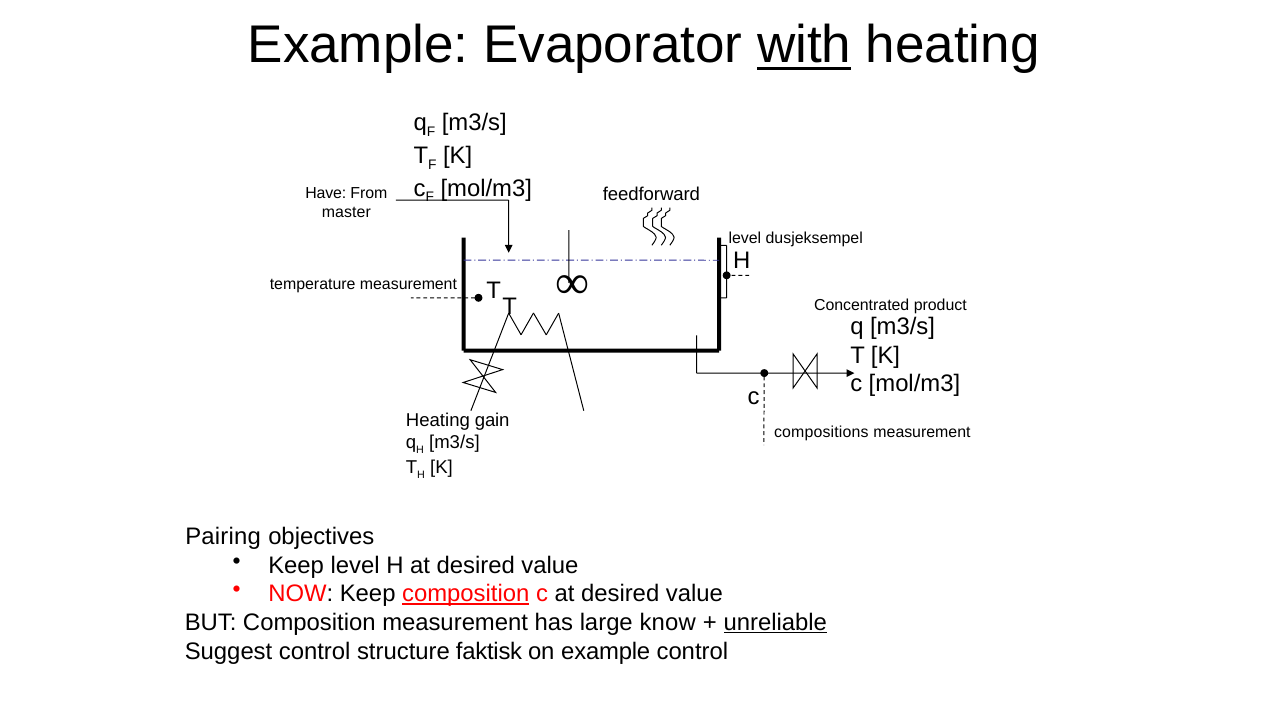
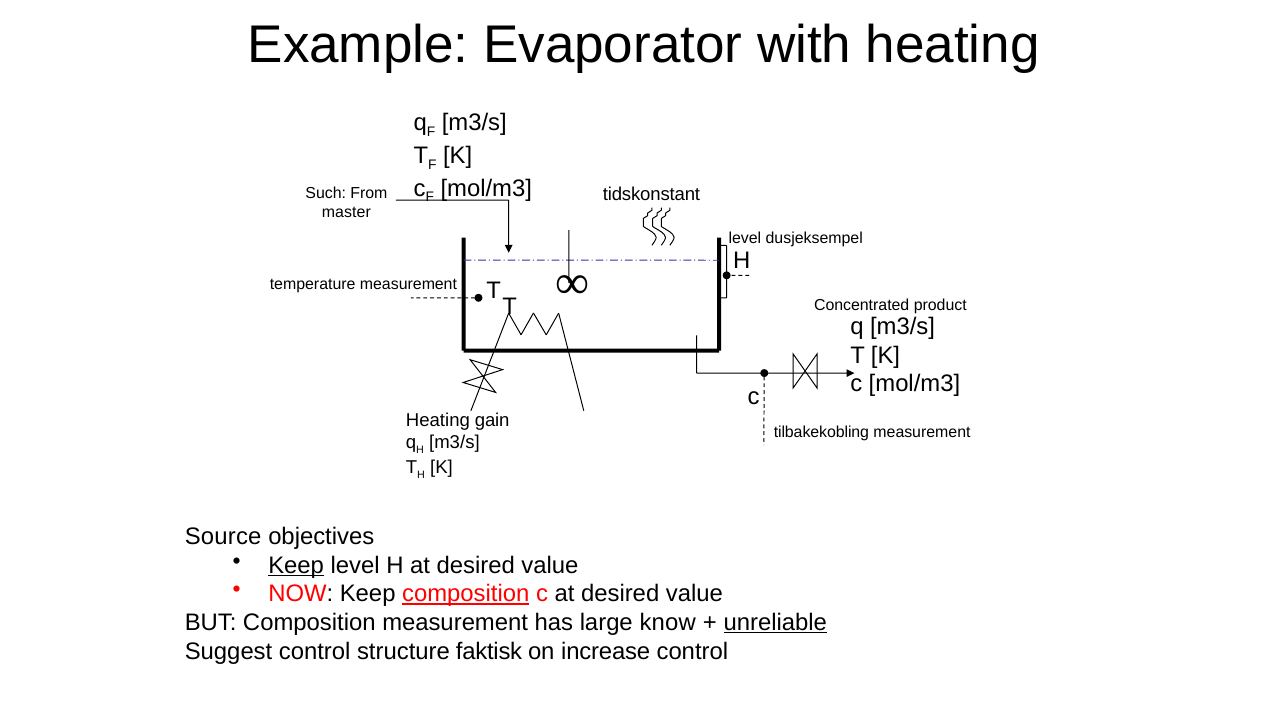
with underline: present -> none (804, 45)
Have: Have -> Such (326, 193)
feedforward: feedforward -> tidskonstant (651, 194)
compositions: compositions -> tilbakekobling (821, 432)
Pairing: Pairing -> Source (223, 537)
Keep underline: none -> present (296, 565)
on example: example -> increase (606, 651)
